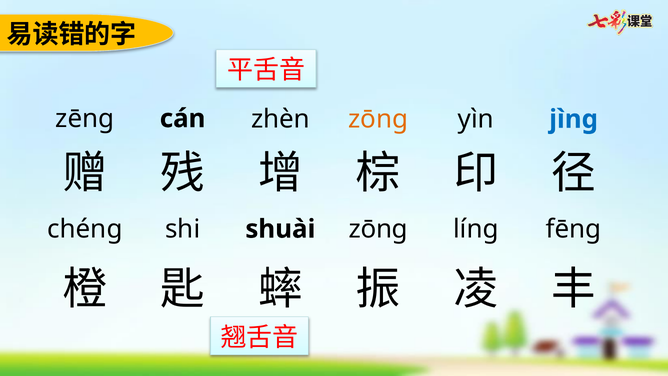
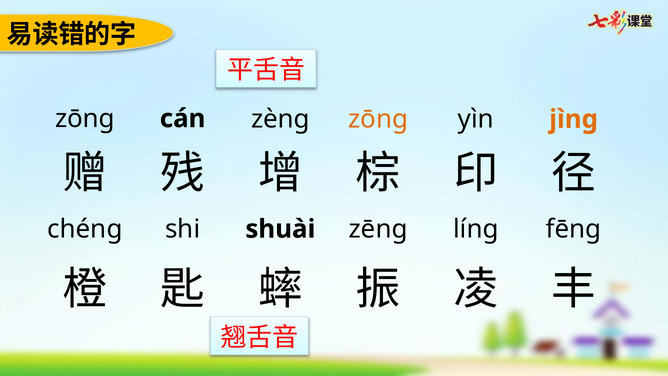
zēng: zēng -> zōng (85, 118)
jìng colour: blue -> orange (574, 119)
zhèn: zhèn -> zèng (280, 119)
zōng: zōng -> zēng (378, 229)
